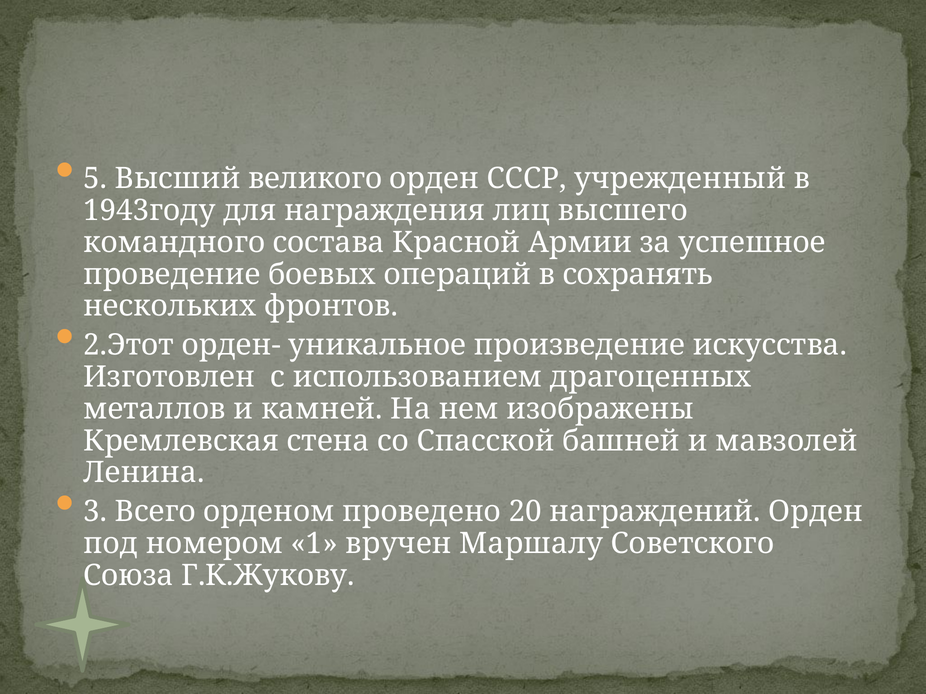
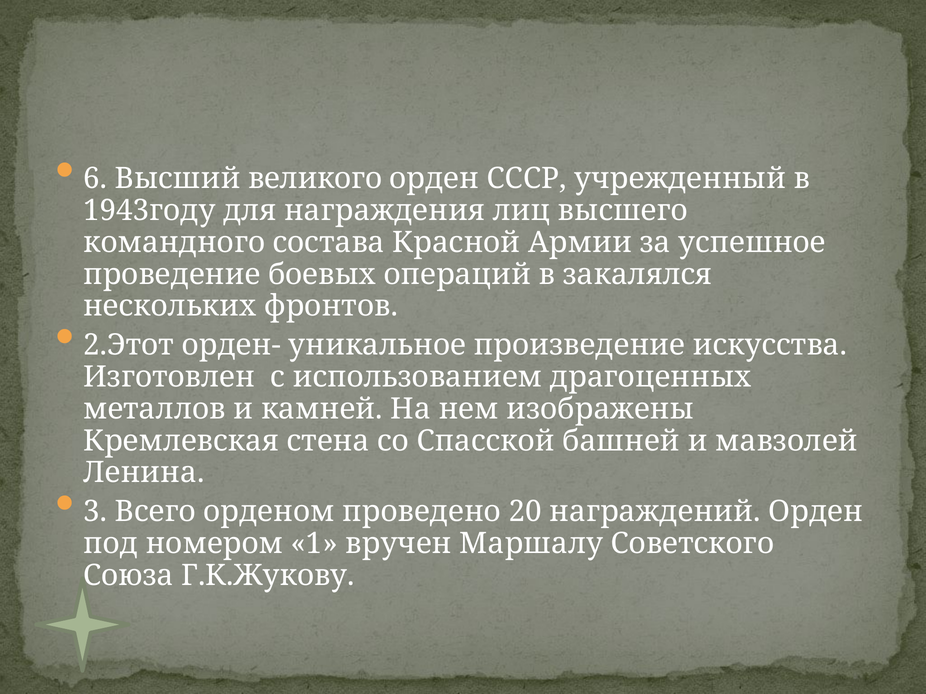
5: 5 -> 6 (95, 179)
сохранять: сохранять -> закалялся (638, 274)
